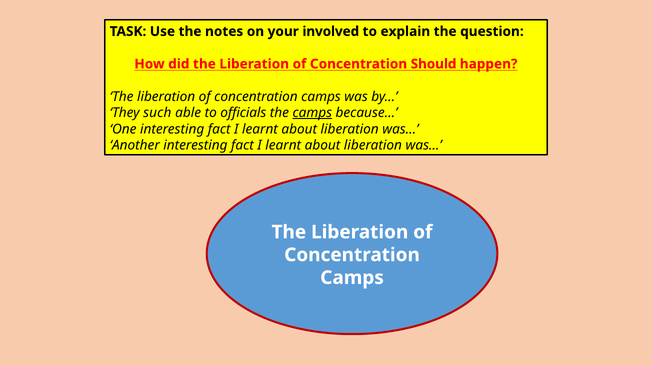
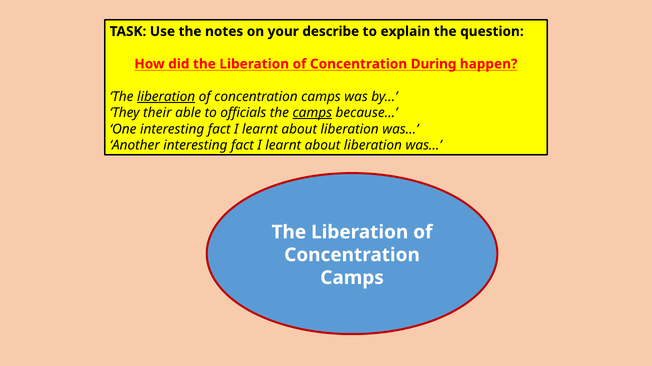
involved: involved -> describe (331, 31)
Should: Should -> During (434, 64)
liberation underline: none -> present (166, 97)
such: such -> their (157, 113)
